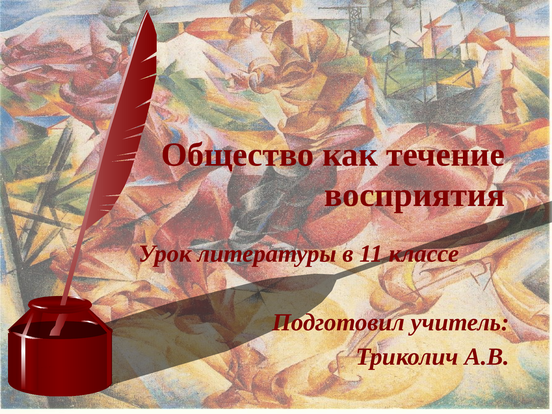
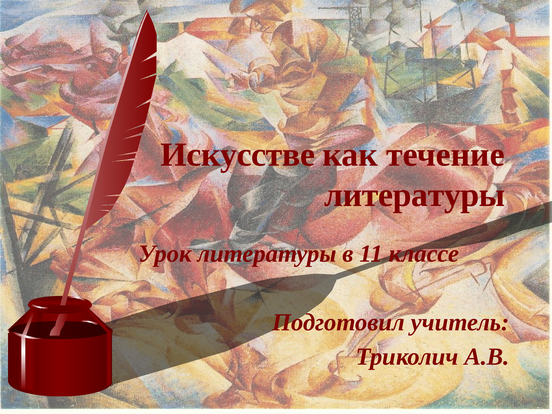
Общество: Общество -> Искусстве (238, 155)
восприятия: восприятия -> литературы (415, 195)
